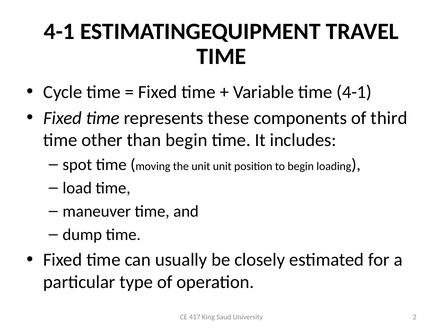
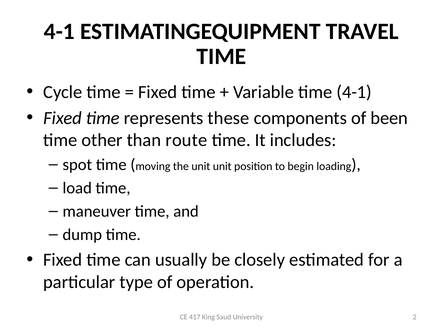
third: third -> been (389, 118)
than begin: begin -> route (186, 140)
